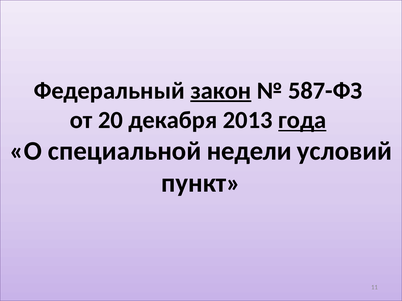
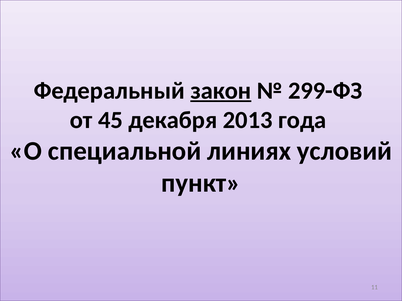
587-ФЗ: 587-ФЗ -> 299-ФЗ (325, 91)
20: 20 -> 45 (110, 120)
года underline: present -> none (302, 120)
недели: недели -> линиях (249, 151)
